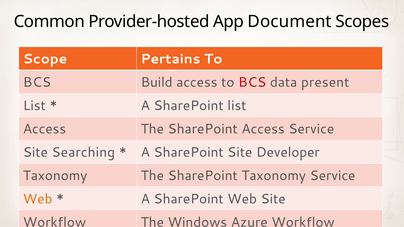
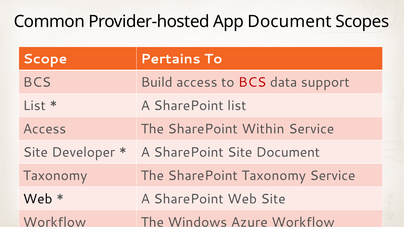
present: present -> support (325, 83)
SharePoint Access: Access -> Within (263, 129)
Searching: Searching -> Developer (83, 153)
Site Developer: Developer -> Document (288, 153)
Web colour: orange -> black (38, 199)
